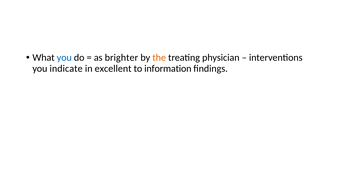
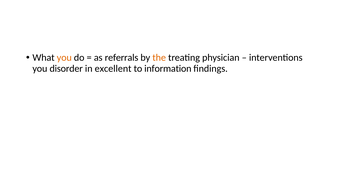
you colour: blue -> orange (64, 58)
brighter: brighter -> referrals (122, 58)
indicate: indicate -> disorder (66, 69)
